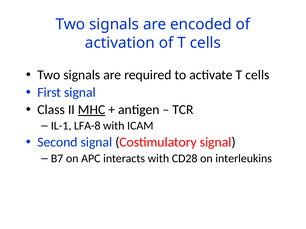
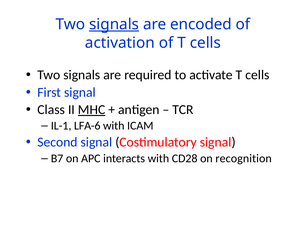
signals underline: none -> present (114, 24)
LFA-8: LFA-8 -> LFA-6 (87, 126)
interleukins: interleukins -> recognition (244, 159)
